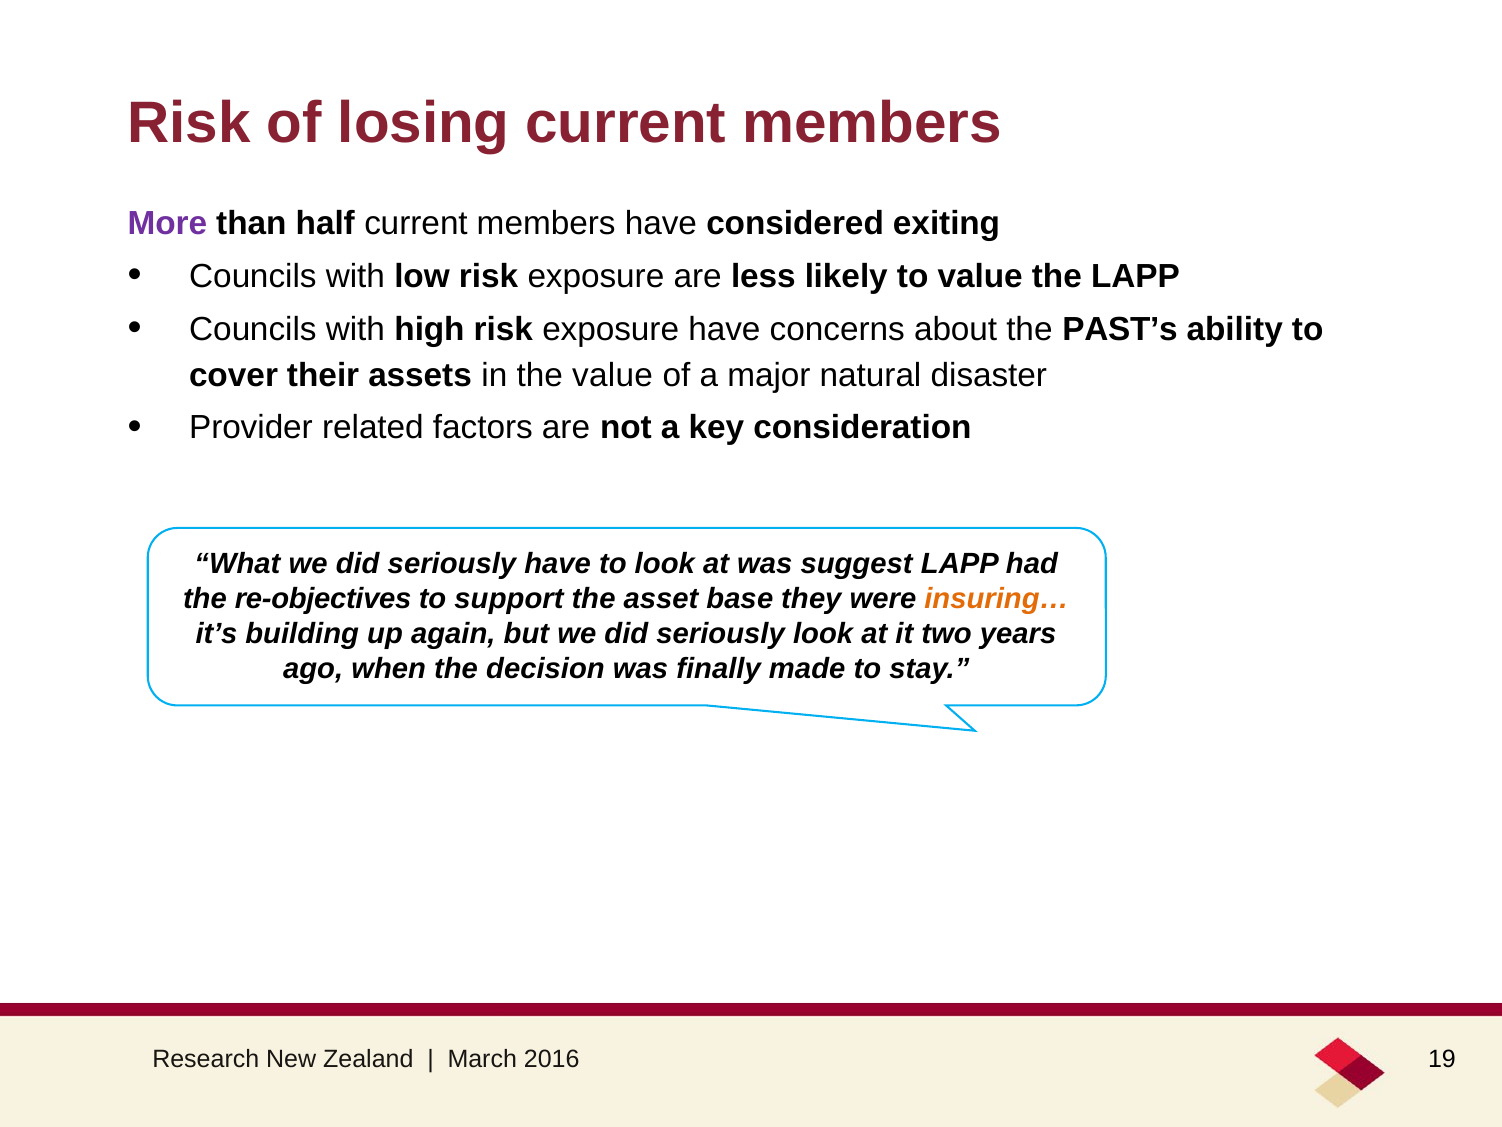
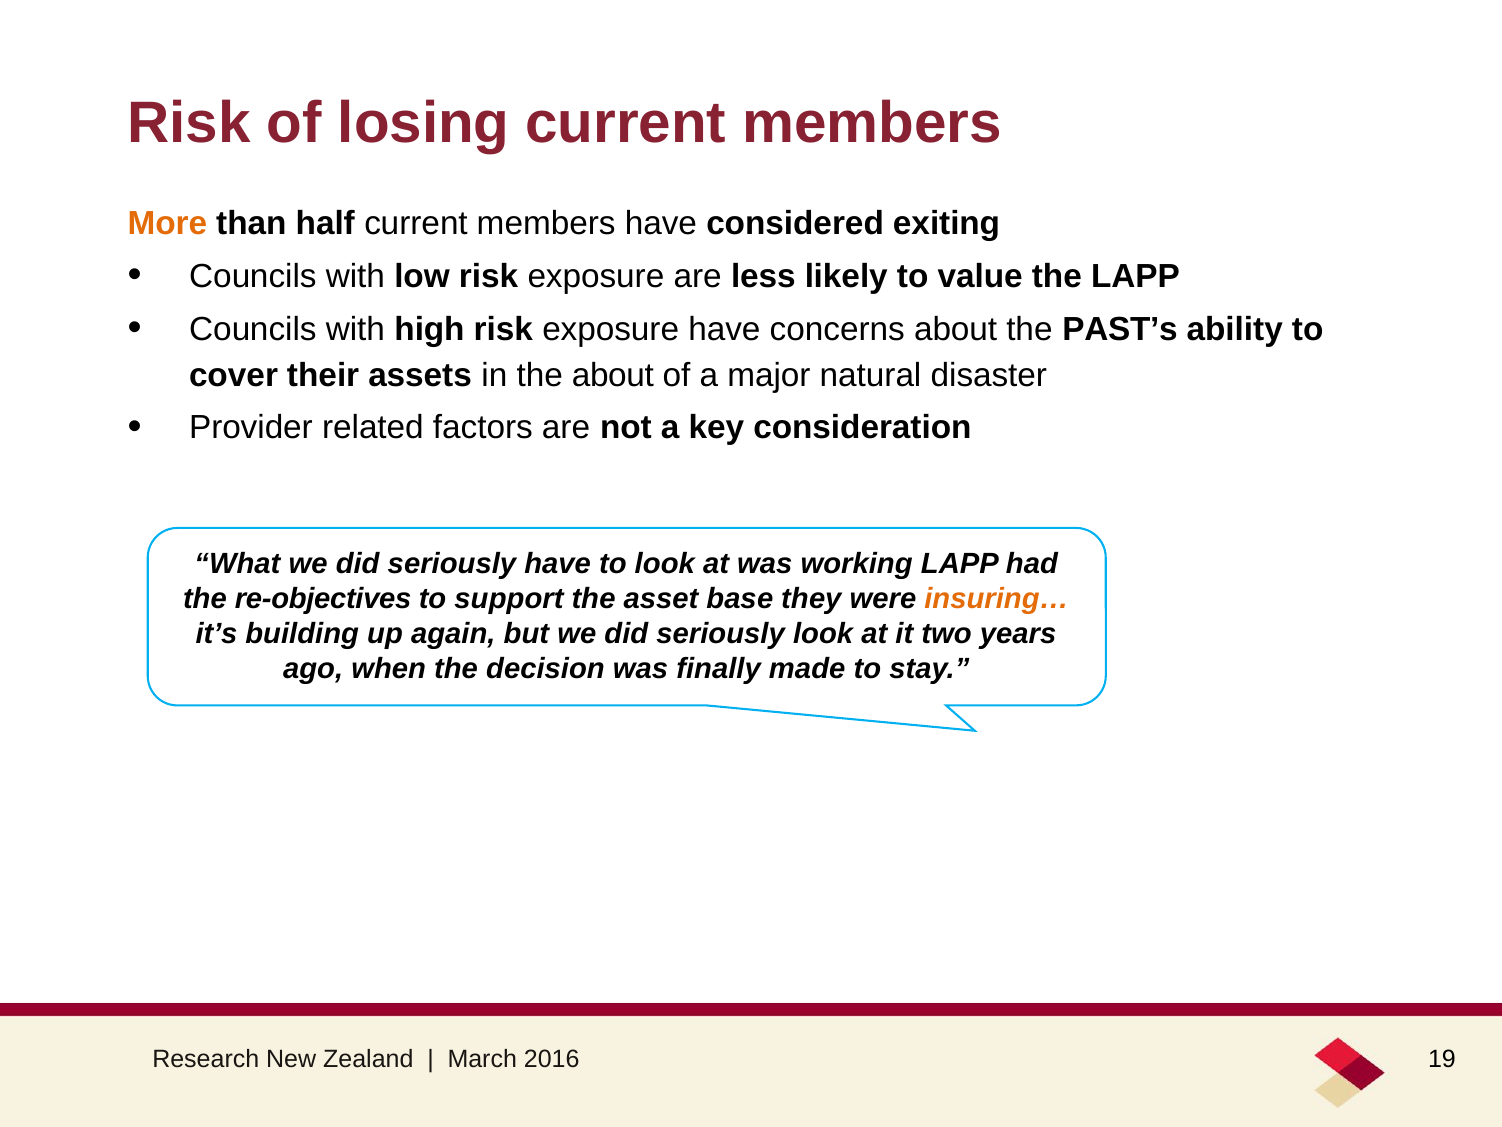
More colour: purple -> orange (167, 224)
the value: value -> about (613, 375)
suggest: suggest -> working (857, 563)
